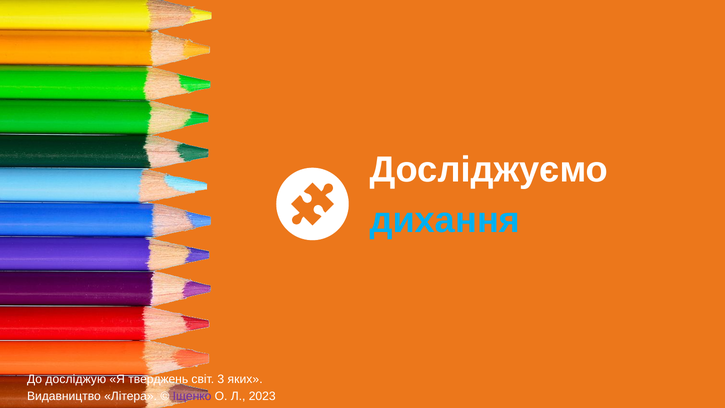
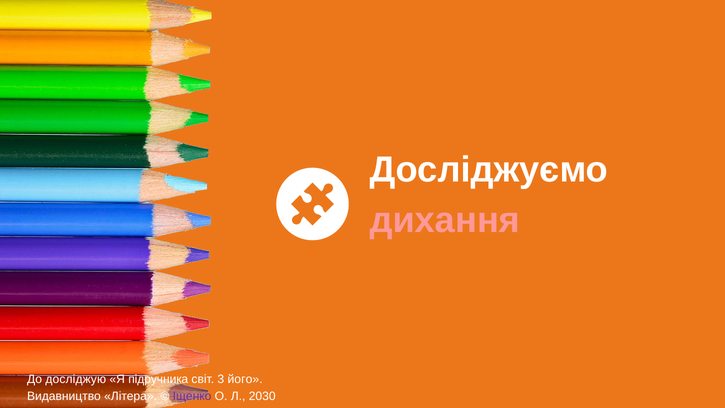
дихання colour: light blue -> pink (445, 220)
тверджень: тверджень -> підручника (158, 379)
яких: яких -> його (245, 379)
2023: 2023 -> 2030 (262, 396)
